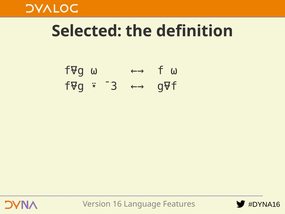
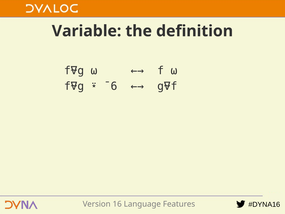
Selected: Selected -> Variable (87, 31)
¯3: ¯3 -> ¯6 (111, 86)
